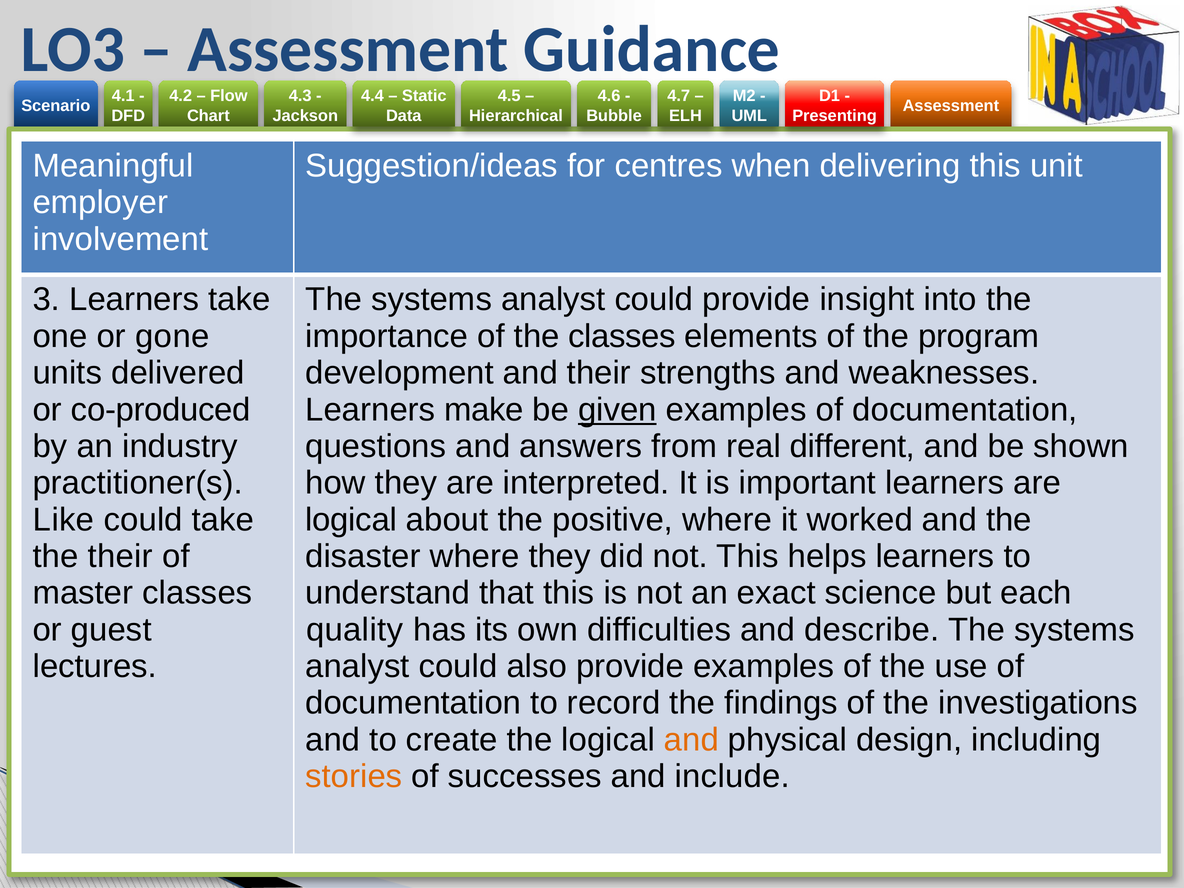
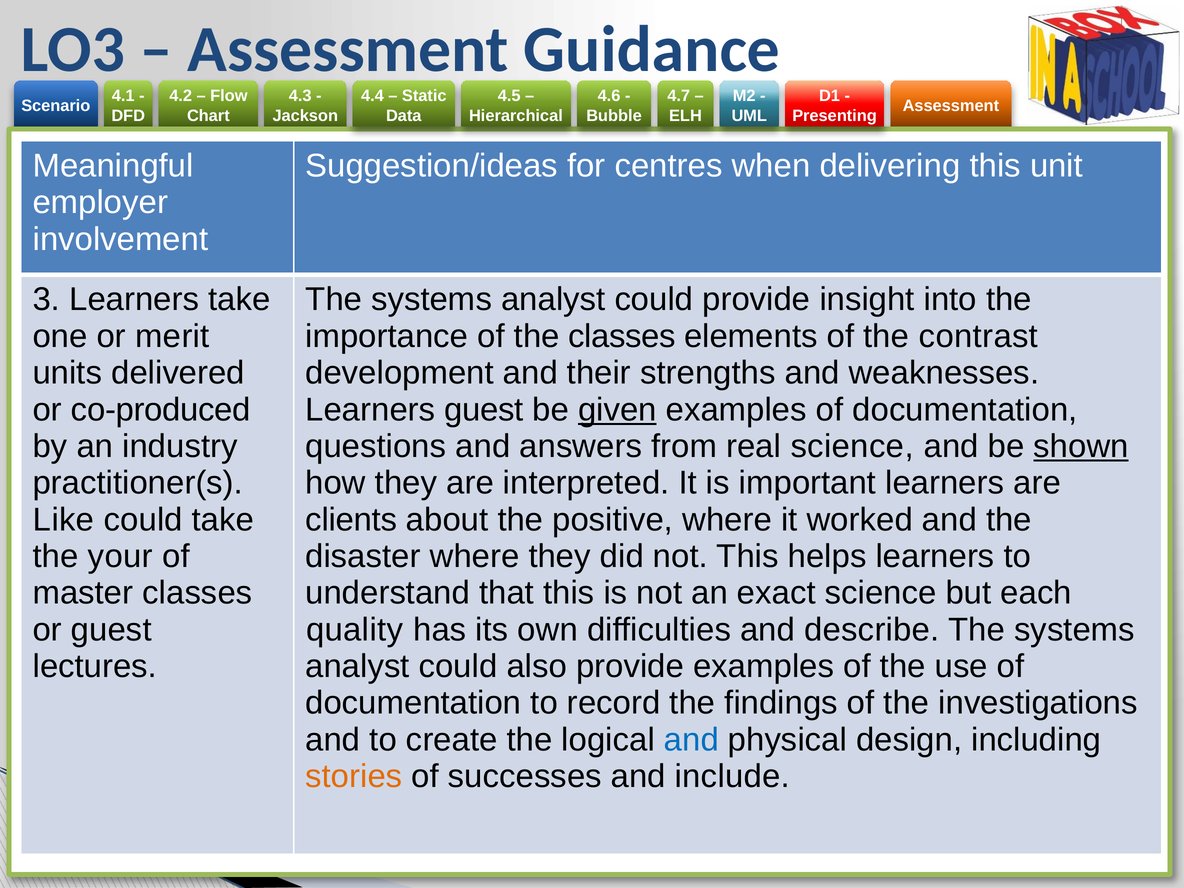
gone: gone -> merit (172, 336)
program: program -> contrast (978, 336)
Learners make: make -> guest (484, 410)
real different: different -> science (852, 446)
shown underline: none -> present (1081, 446)
logical: logical -> clients (351, 520)
the their: their -> your (120, 556)
and colour: orange -> blue (691, 740)
